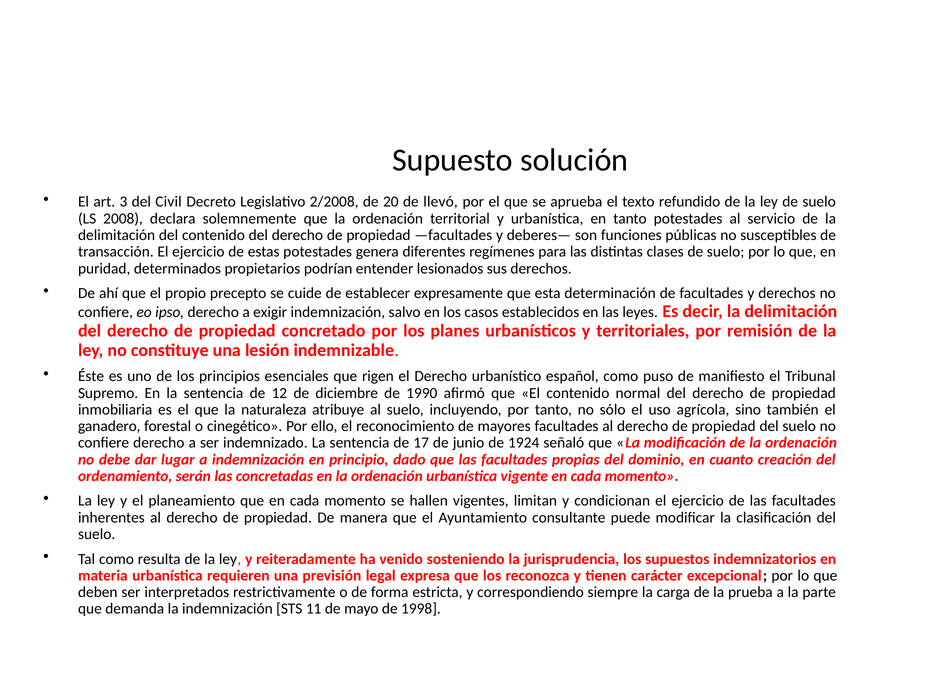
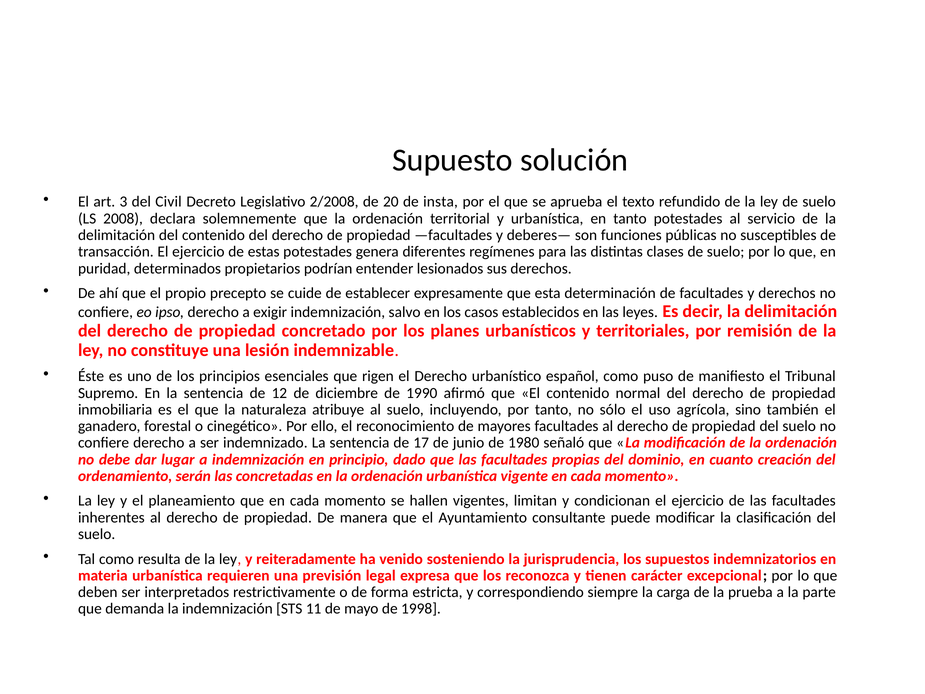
llevó: llevó -> insta (441, 202)
1924: 1924 -> 1980 (524, 443)
